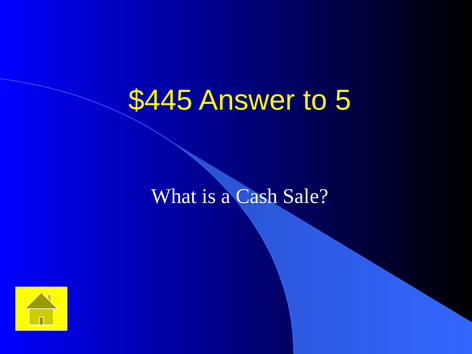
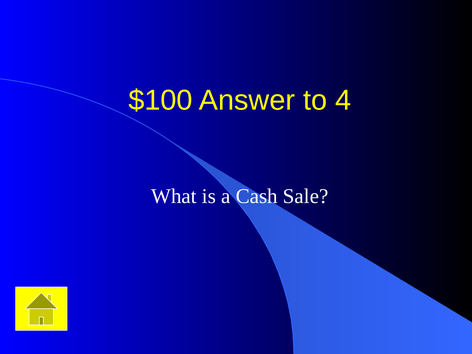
$445: $445 -> $100 (160, 100)
5: 5 -> 4 (343, 100)
